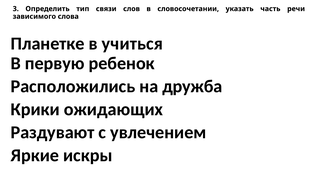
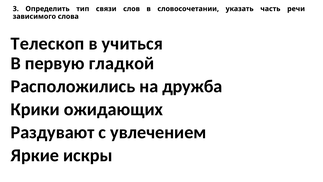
Планетке: Планетке -> Телескоп (47, 44)
ребенок: ребенок -> гладкой (122, 63)
